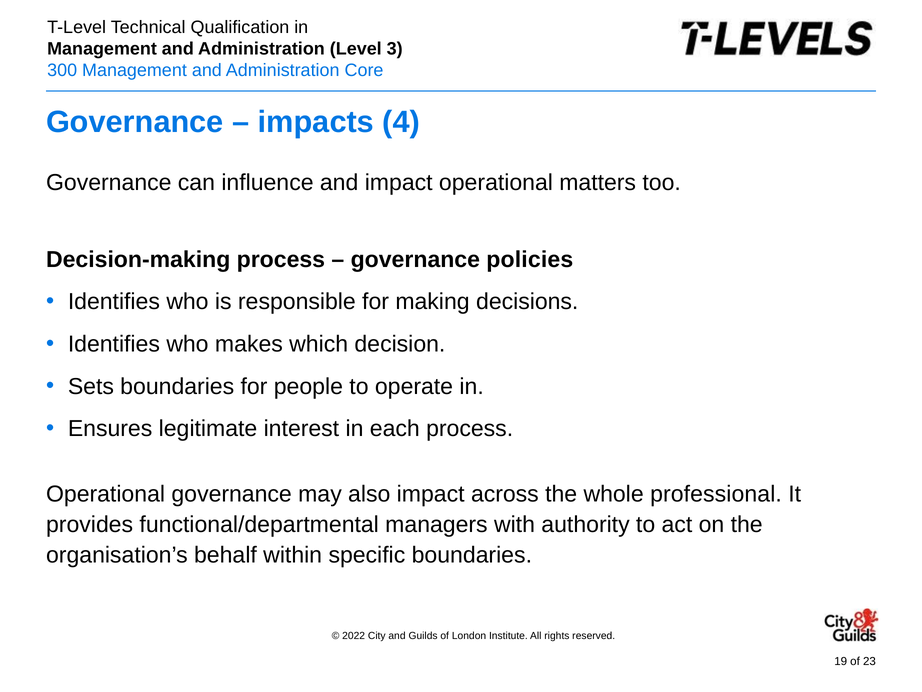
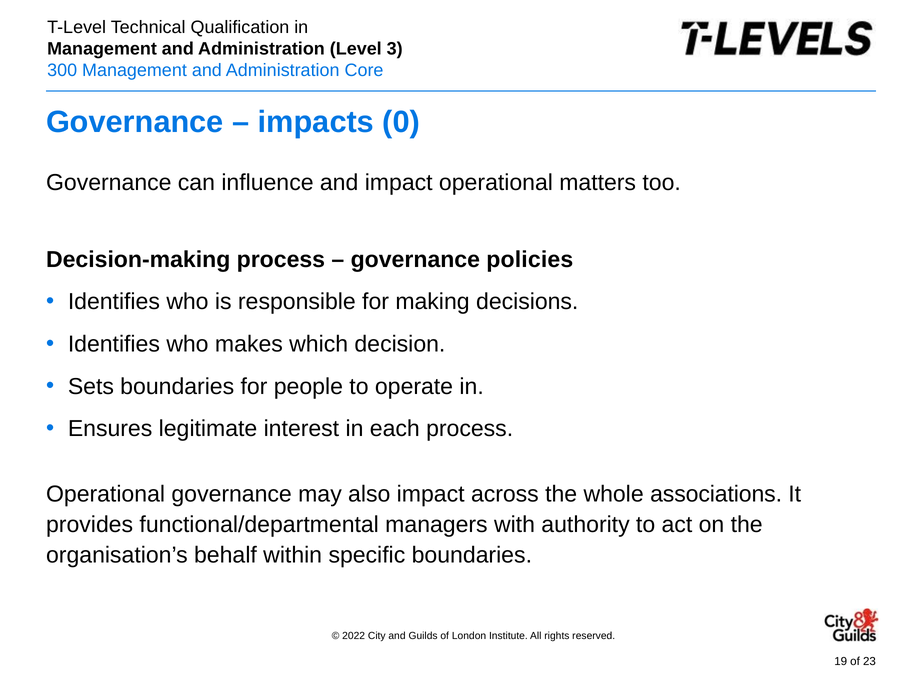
4: 4 -> 0 (401, 122)
professional: professional -> associations (716, 494)
